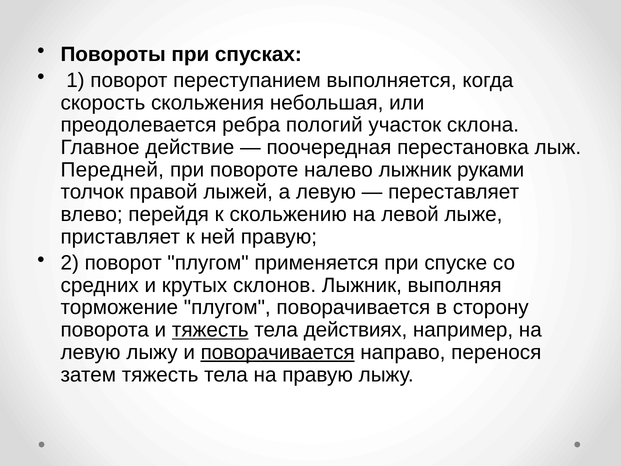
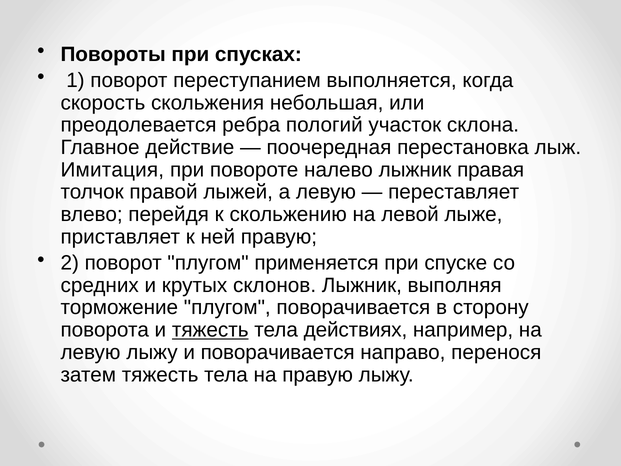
Передней: Передней -> Имитация (112, 170)
руками: руками -> правая (491, 170)
поворачивается underline: present -> none (278, 352)
